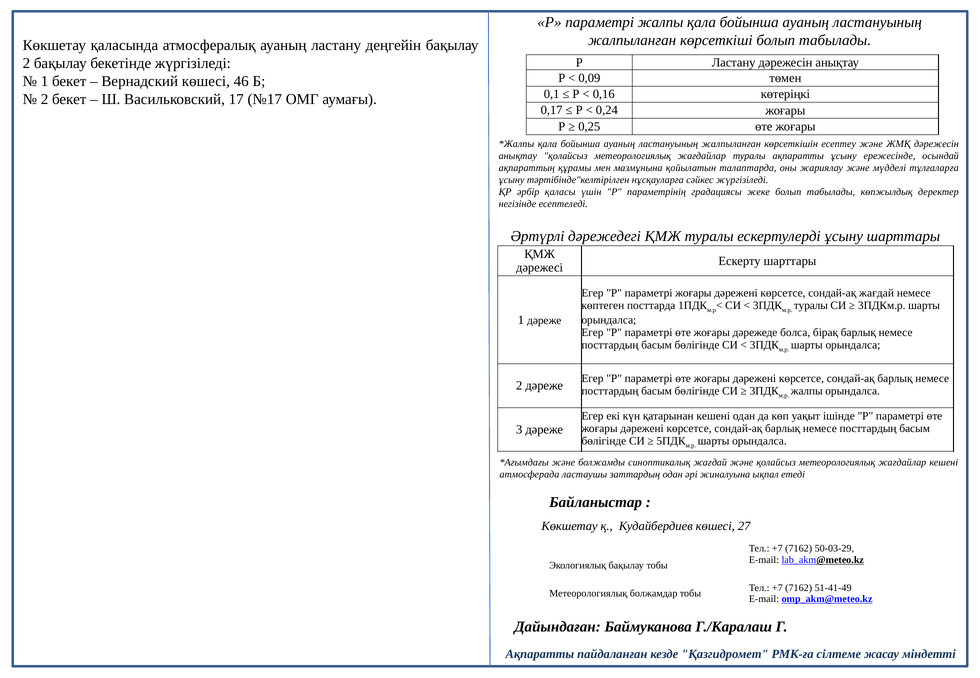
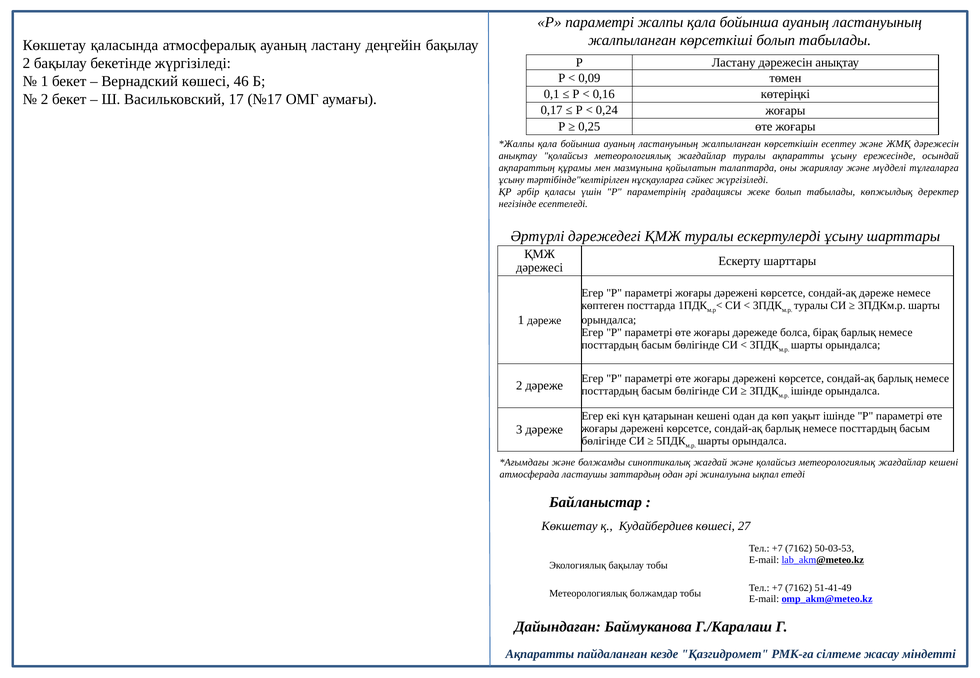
сондай-ақ жағдай: жағдай -> дәреже (877, 293)
жалпы: жалпы -> ішінде (807, 391)
50-03-29: 50-03-29 -> 50-03-53 (834, 549)
